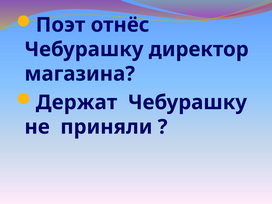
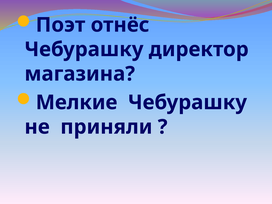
Держат: Держат -> Мелкие (77, 102)
